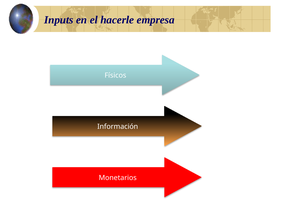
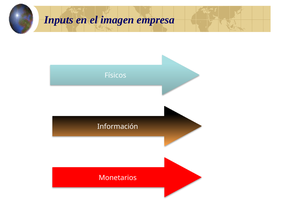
hacerle: hacerle -> imagen (117, 20)
